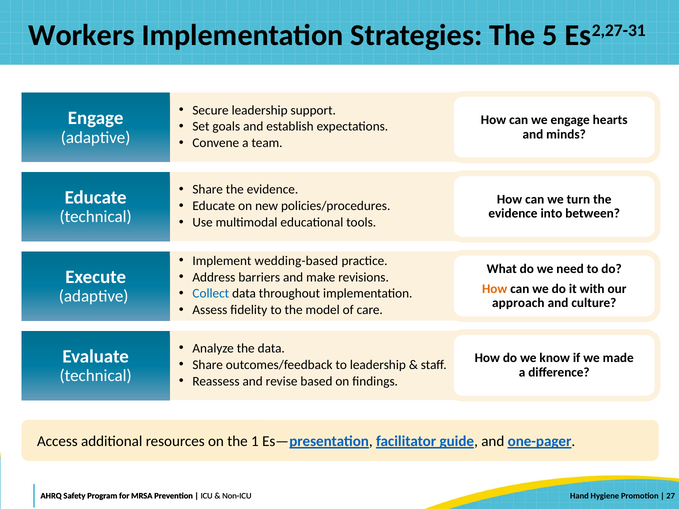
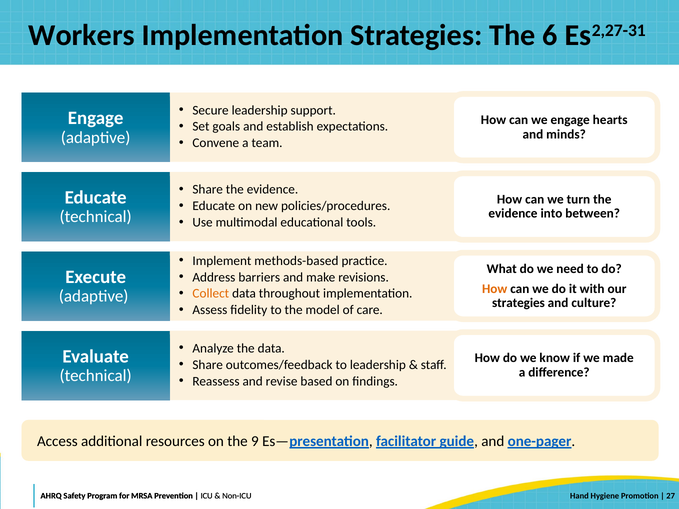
5: 5 -> 6 (550, 35)
wedding-based: wedding-based -> methods-based (296, 261)
Collect colour: blue -> orange (211, 294)
approach: approach -> strategies (518, 303)
1: 1 -> 9 (255, 441)
